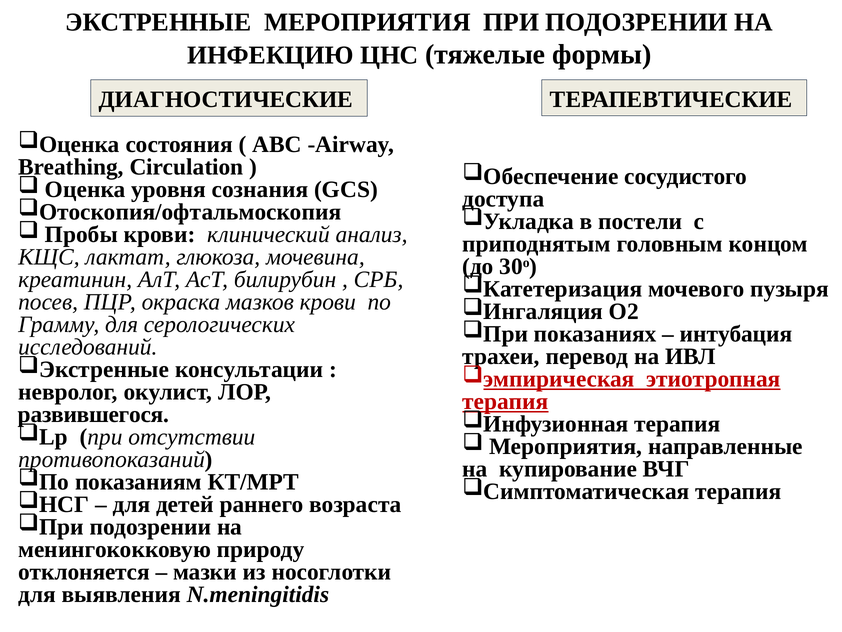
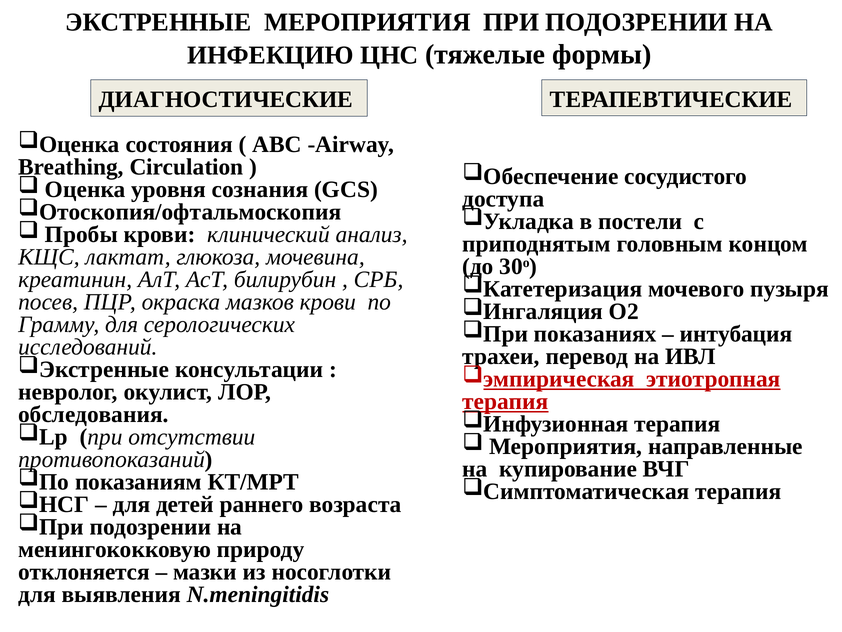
развившегося: развившегося -> обследования (93, 414)
